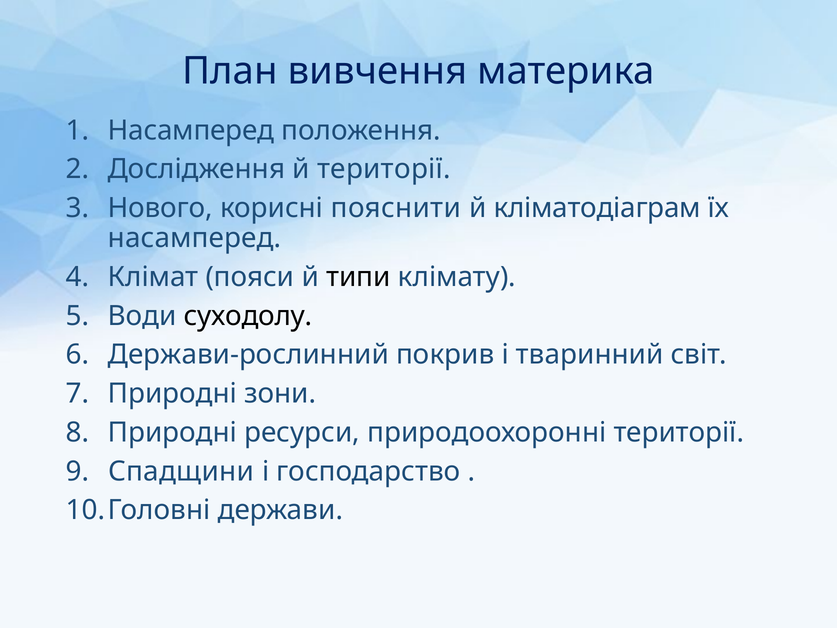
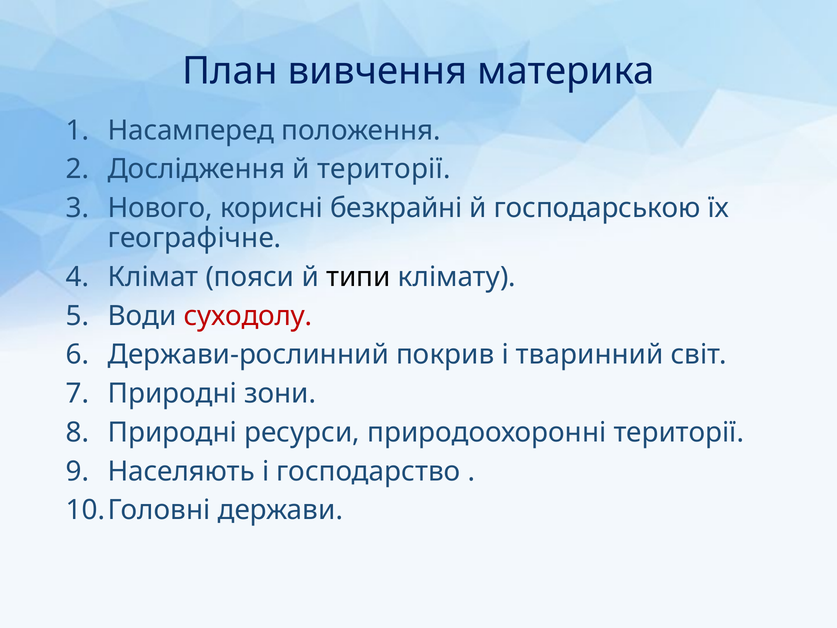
пояснити: пояснити -> безкрайні (396, 208)
кліматодіаграм: кліматодіаграм -> господарською (597, 208)
насамперед: насамперед -> географічне (195, 238)
суходолу colour: black -> red (248, 316)
Спадщини: Спадщини -> Населяють (181, 471)
